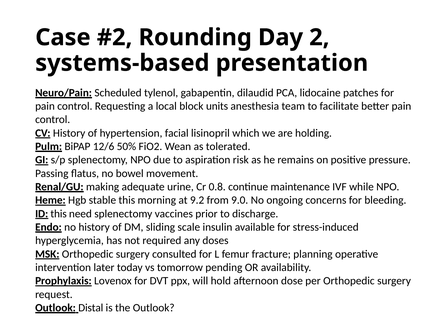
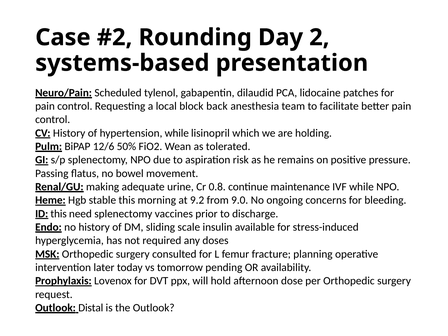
units: units -> back (217, 106)
hypertension facial: facial -> while (177, 133)
